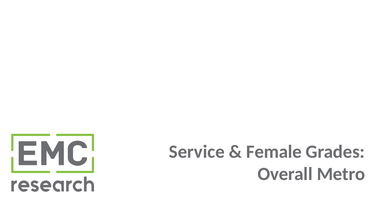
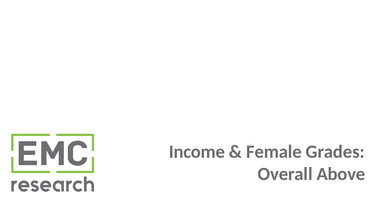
Service: Service -> Income (197, 152)
Metro: Metro -> Above (341, 174)
